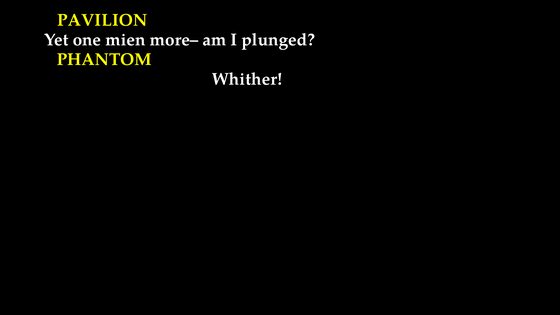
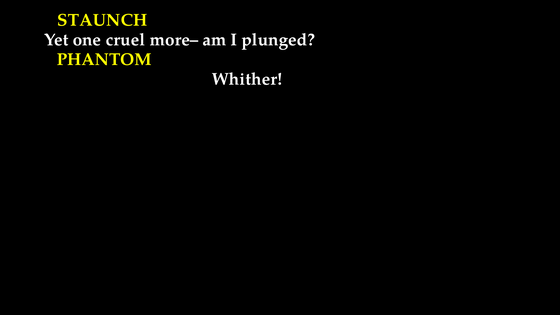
PAVILION: PAVILION -> STAUNCH (102, 20)
mien: mien -> cruel (126, 40)
